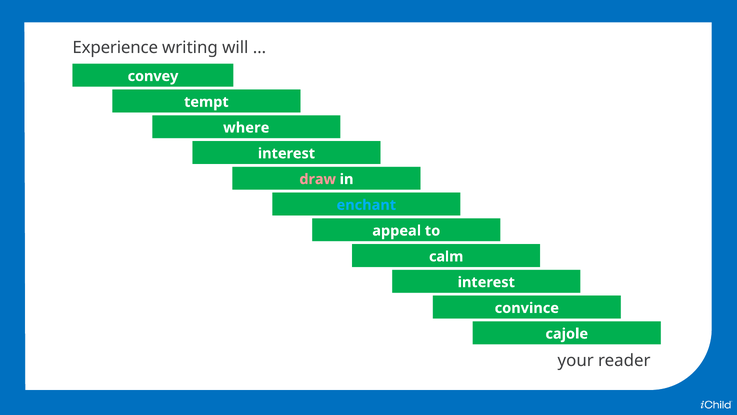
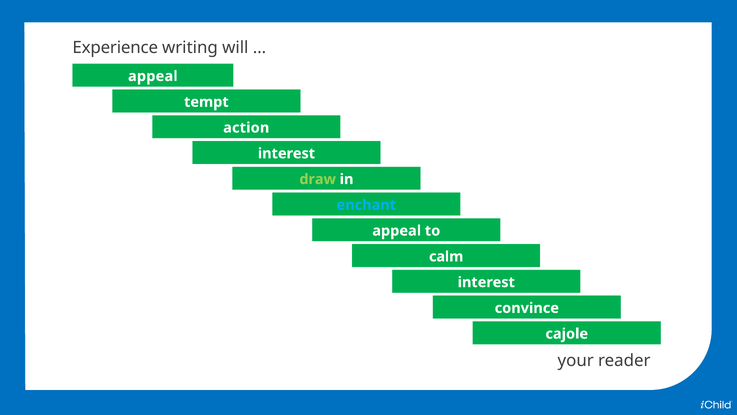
convey: convey -> appeal (153, 76)
where: where -> action (246, 128)
draw colour: pink -> light green (318, 179)
